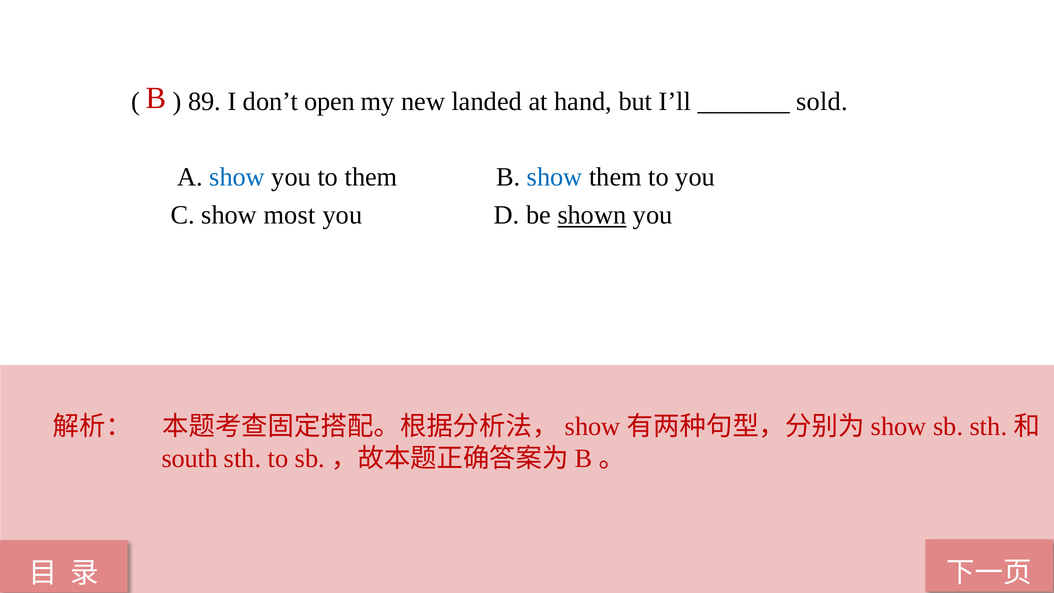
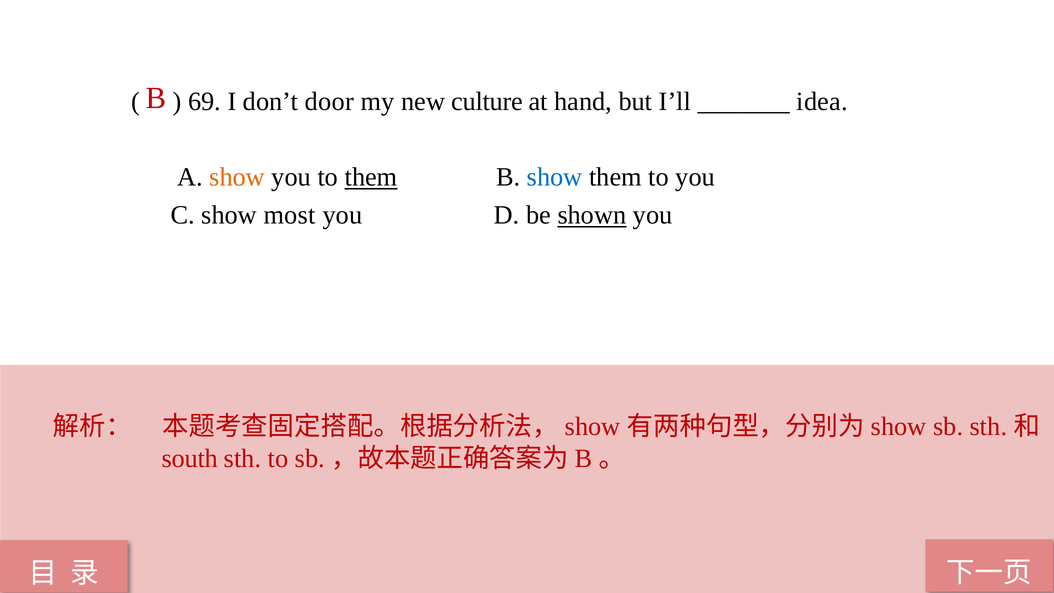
89: 89 -> 69 (205, 101)
open: open -> door (329, 101)
landed: landed -> culture (487, 101)
sold: sold -> idea (822, 101)
show colour: blue -> orange (237, 177)
them underline: none -> present (371, 177)
